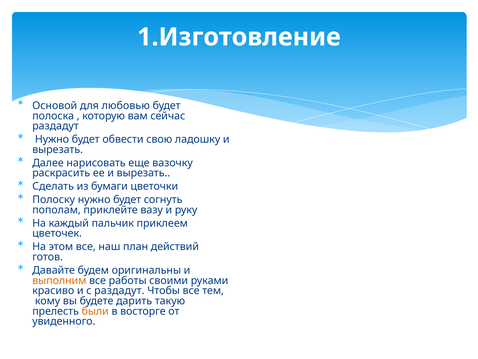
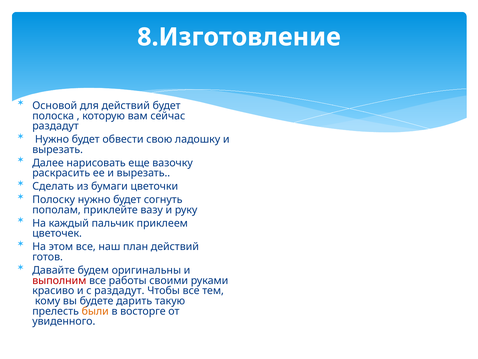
1.Изготовление: 1.Изготовление -> 8.Изготовление (239, 37)
для любовью: любовью -> действий (126, 106)
выполним colour: orange -> red (59, 280)
